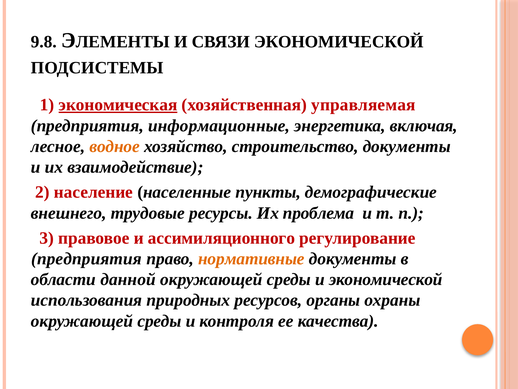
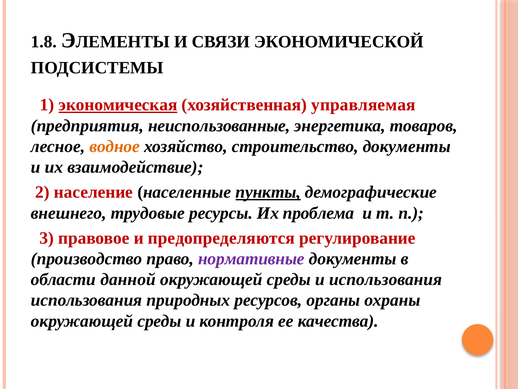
9.8: 9.8 -> 1.8 (44, 42)
информационные: информационные -> неиспользованные (219, 125)
включая: включая -> товаров (424, 125)
пункты underline: none -> present (268, 192)
ассимиляционного: ассимиляционного -> предопределяются (221, 238)
предприятия: предприятия -> производство (87, 258)
нормативные colour: orange -> purple (251, 258)
и экономической: экономической -> использования (386, 279)
